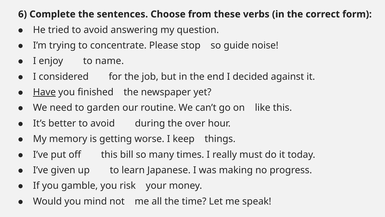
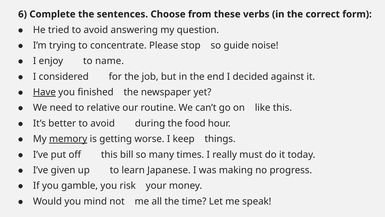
garden: garden -> relative (103, 108)
over: over -> food (195, 123)
memory underline: none -> present (68, 139)
